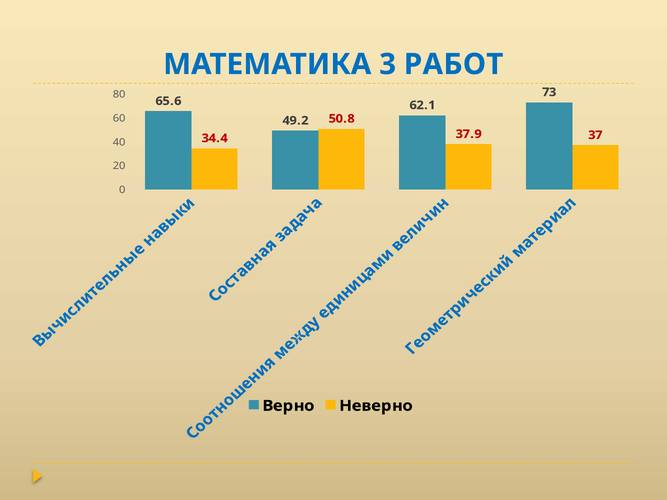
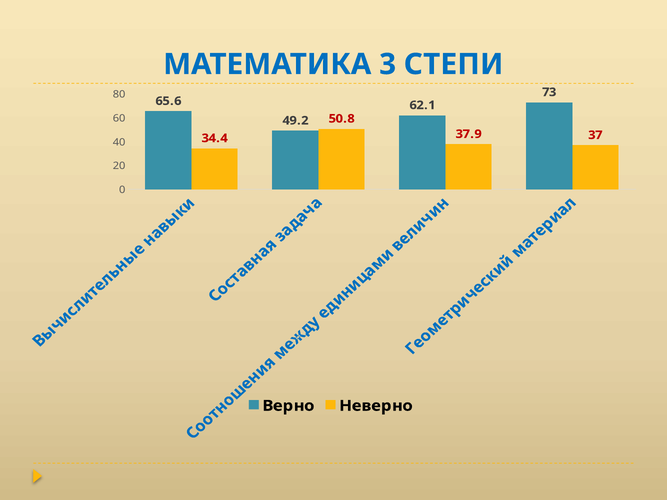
РАБОТ: РАБОТ -> СТЕПИ (454, 64)
